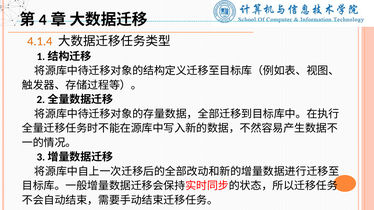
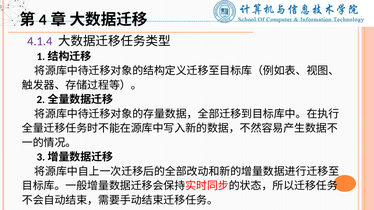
4.1.4 colour: orange -> purple (40, 41)
